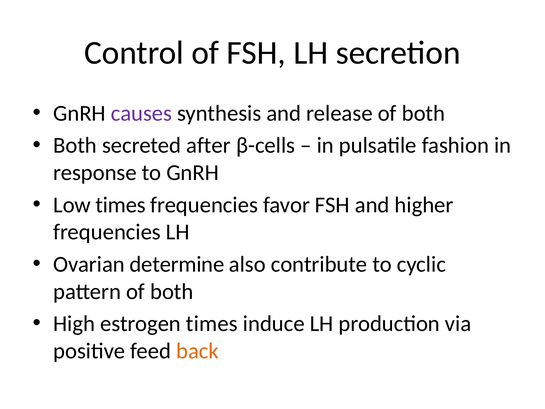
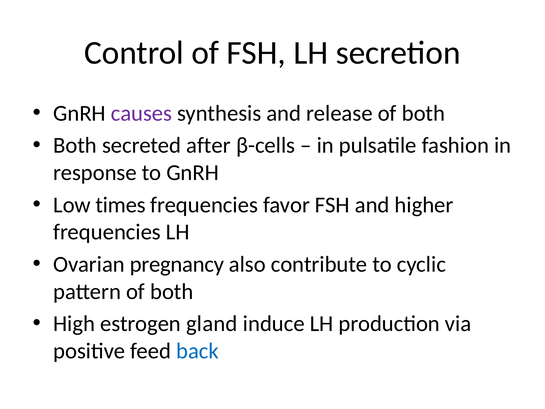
determine: determine -> pregnancy (177, 264)
estrogen times: times -> gland (212, 323)
back colour: orange -> blue (197, 351)
